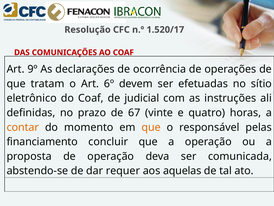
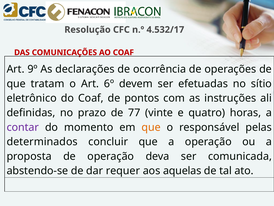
1.520/17: 1.520/17 -> 4.532/17 (165, 30)
judicial: judicial -> pontos (142, 98)
67: 67 -> 77 (134, 112)
contar colour: orange -> purple (23, 127)
financiamento: financiamento -> determinados (42, 141)
